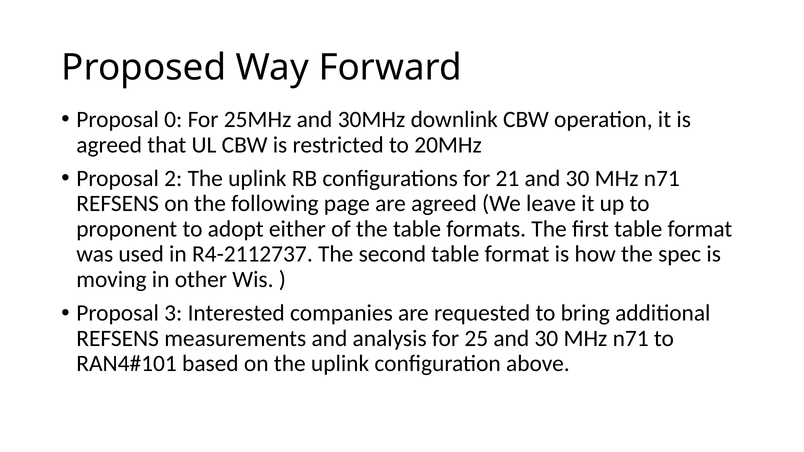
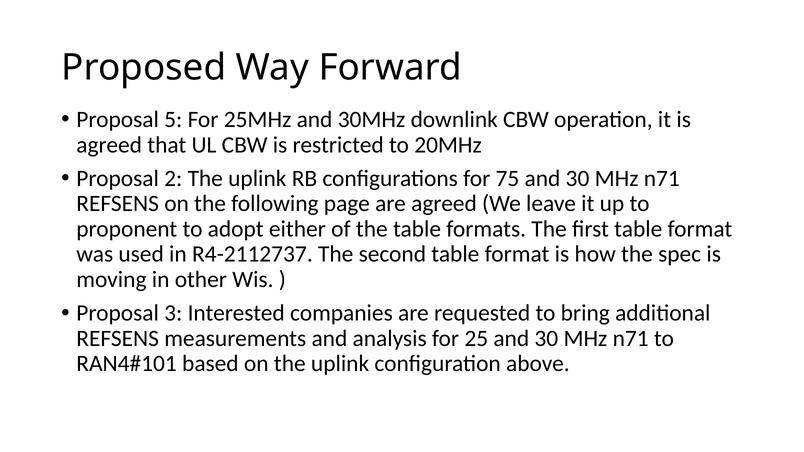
0: 0 -> 5 (173, 120)
21: 21 -> 75 (507, 179)
